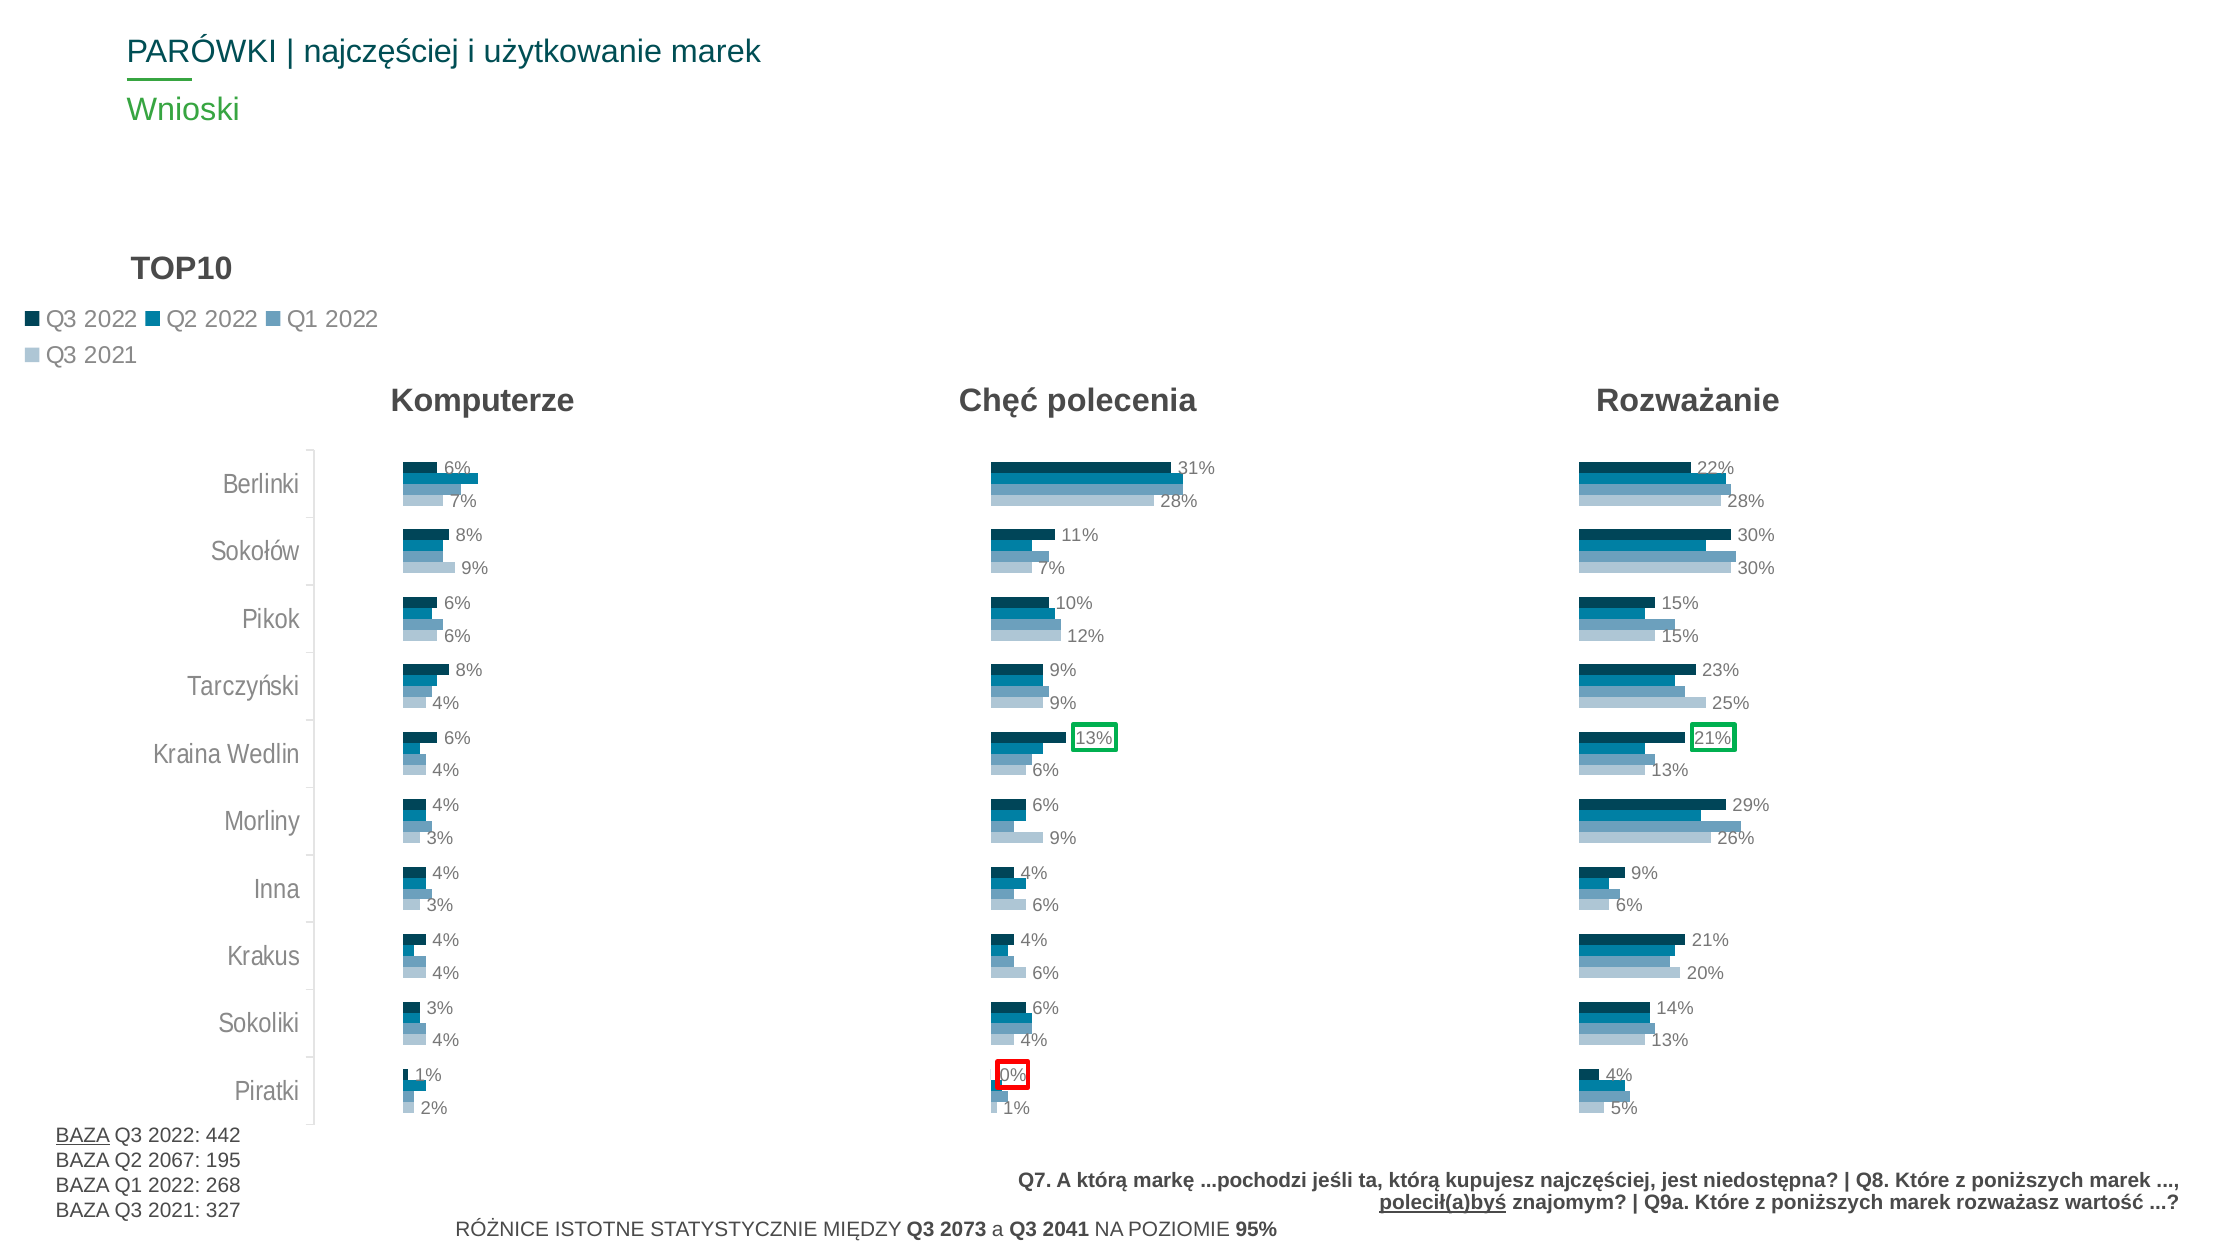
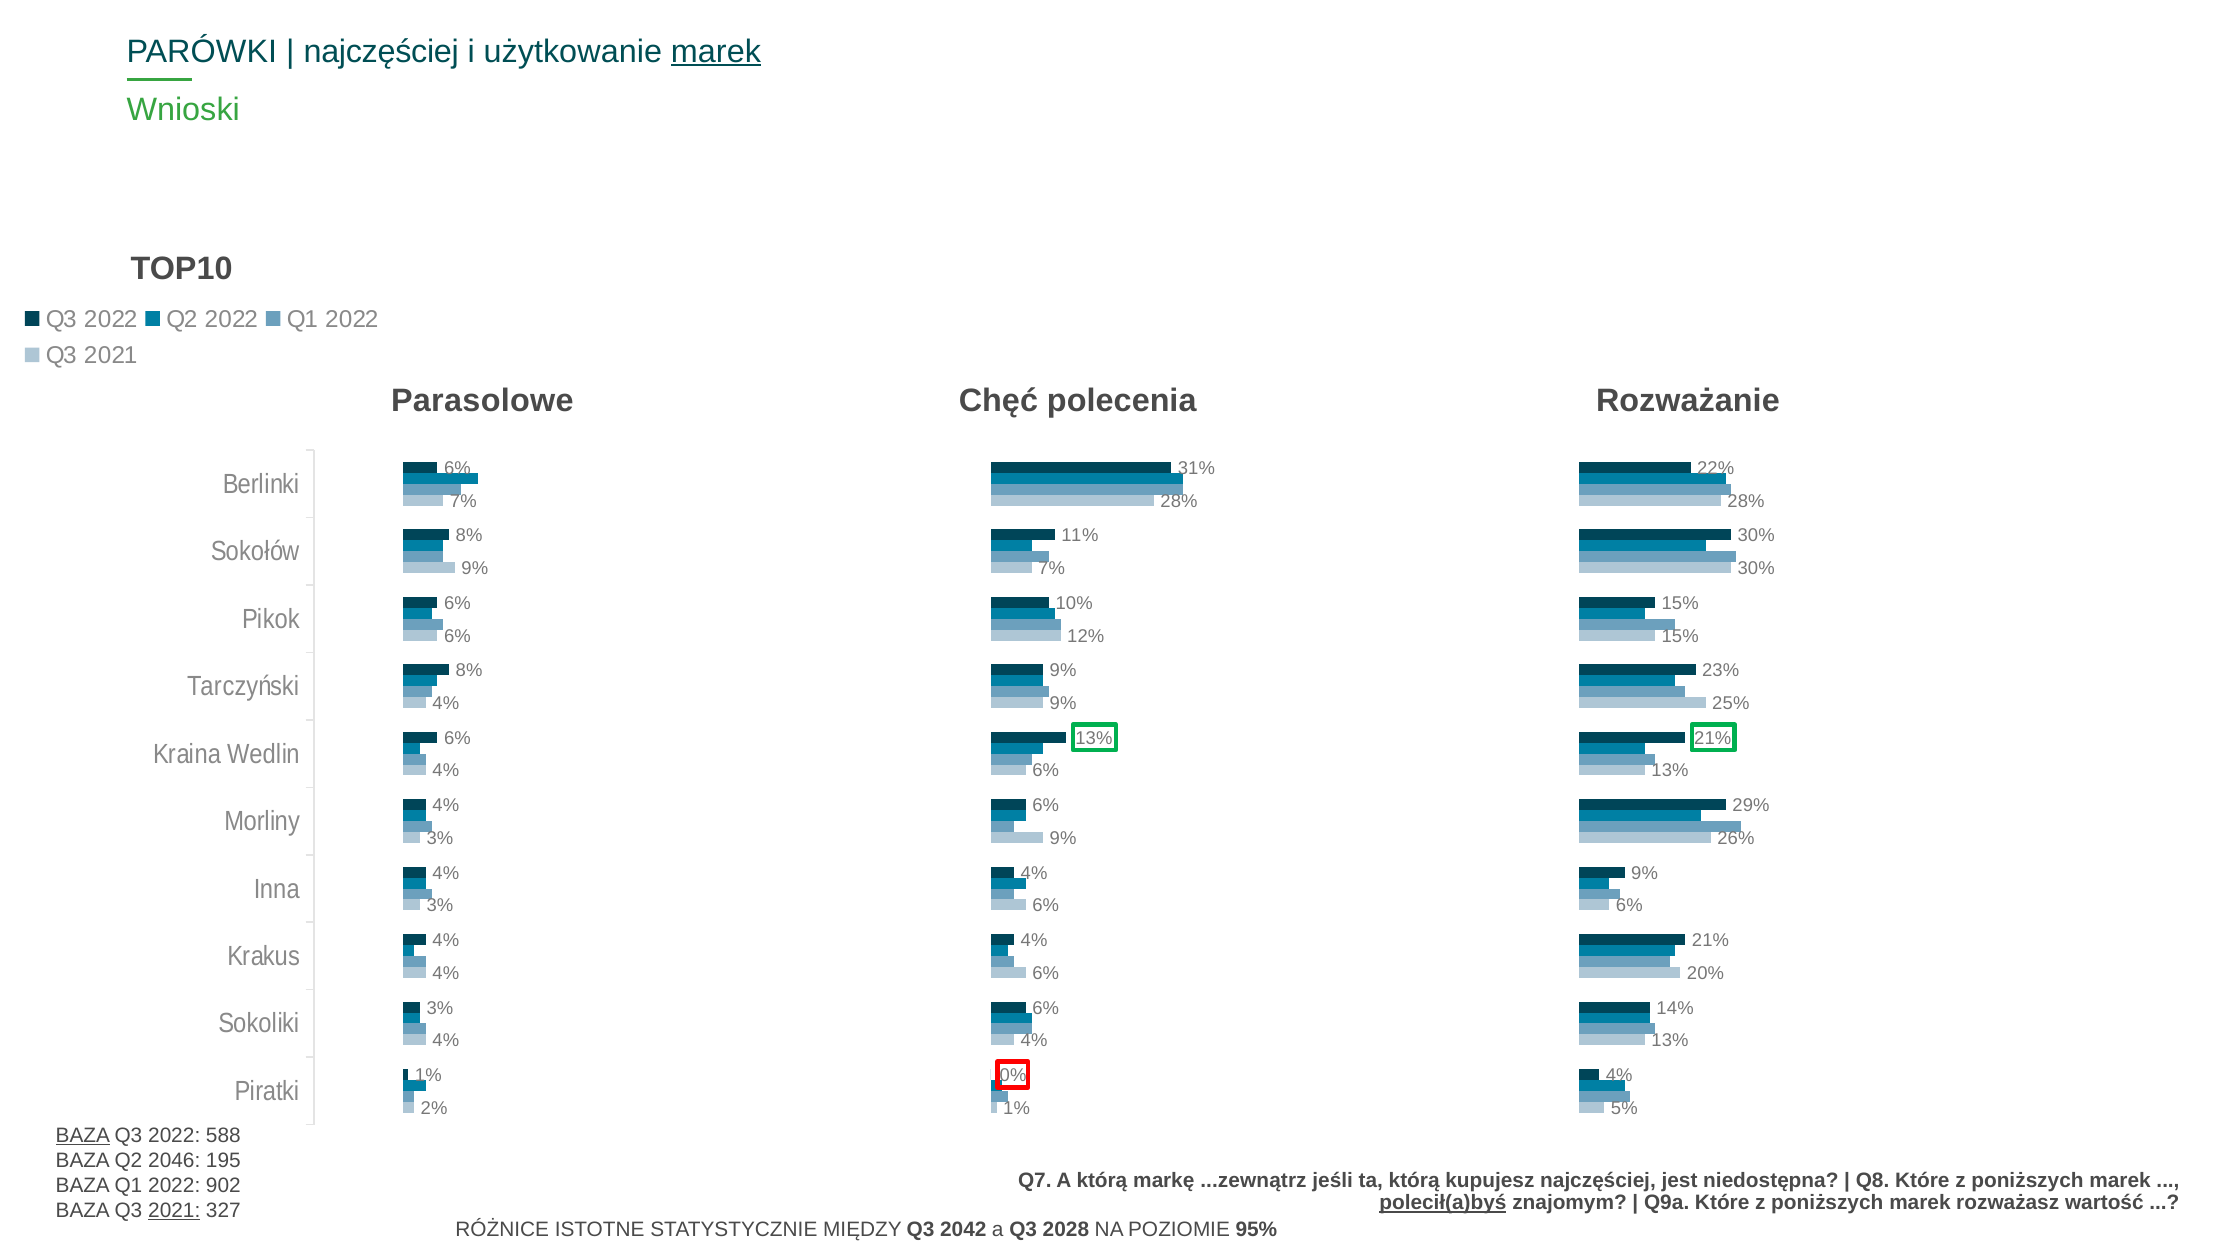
marek underline: none -> present (716, 51)
Komputerze: Komputerze -> Parasolowe (482, 401)
442: 442 -> 588 (223, 1136)
2067: 2067 -> 2046 (174, 1161)
...pochodzi: ...pochodzi -> ...zewnątrz (1253, 1181)
268: 268 -> 902 (223, 1186)
2021 underline: none -> present (174, 1211)
2073: 2073 -> 2042 (963, 1230)
2041: 2041 -> 2028 (1066, 1230)
